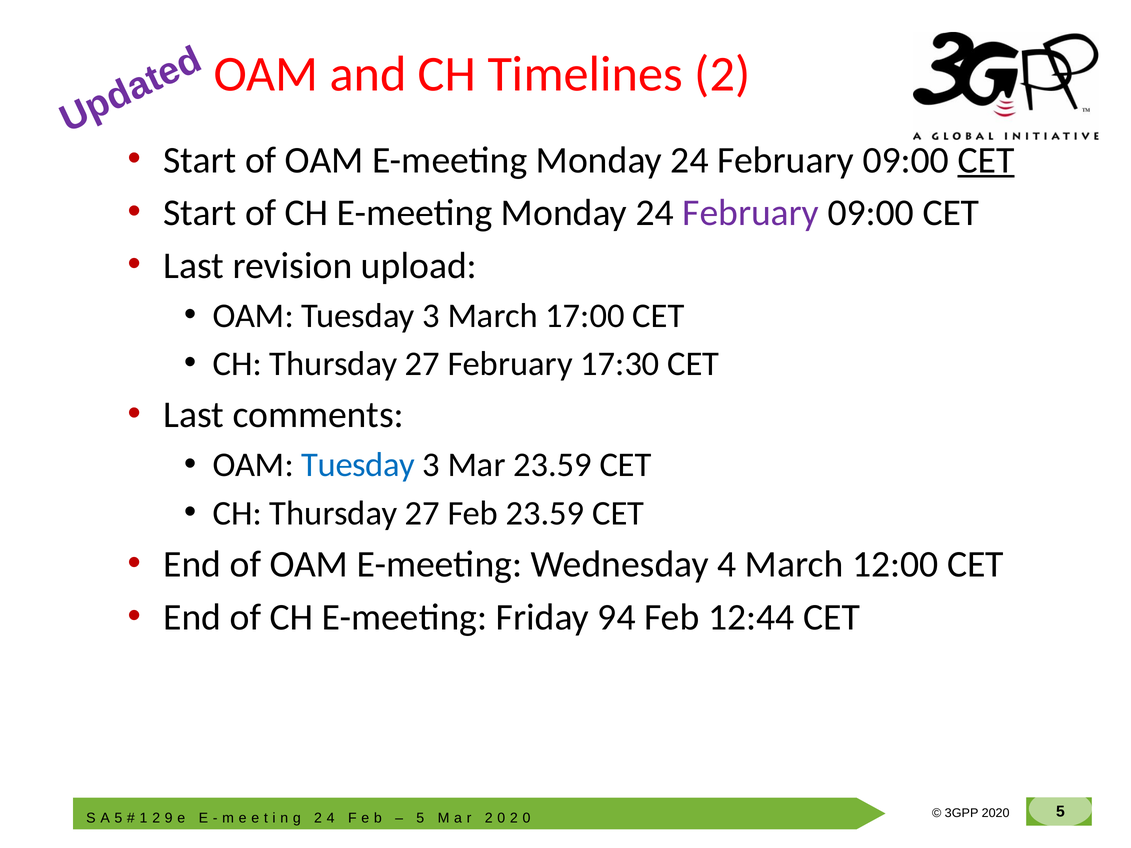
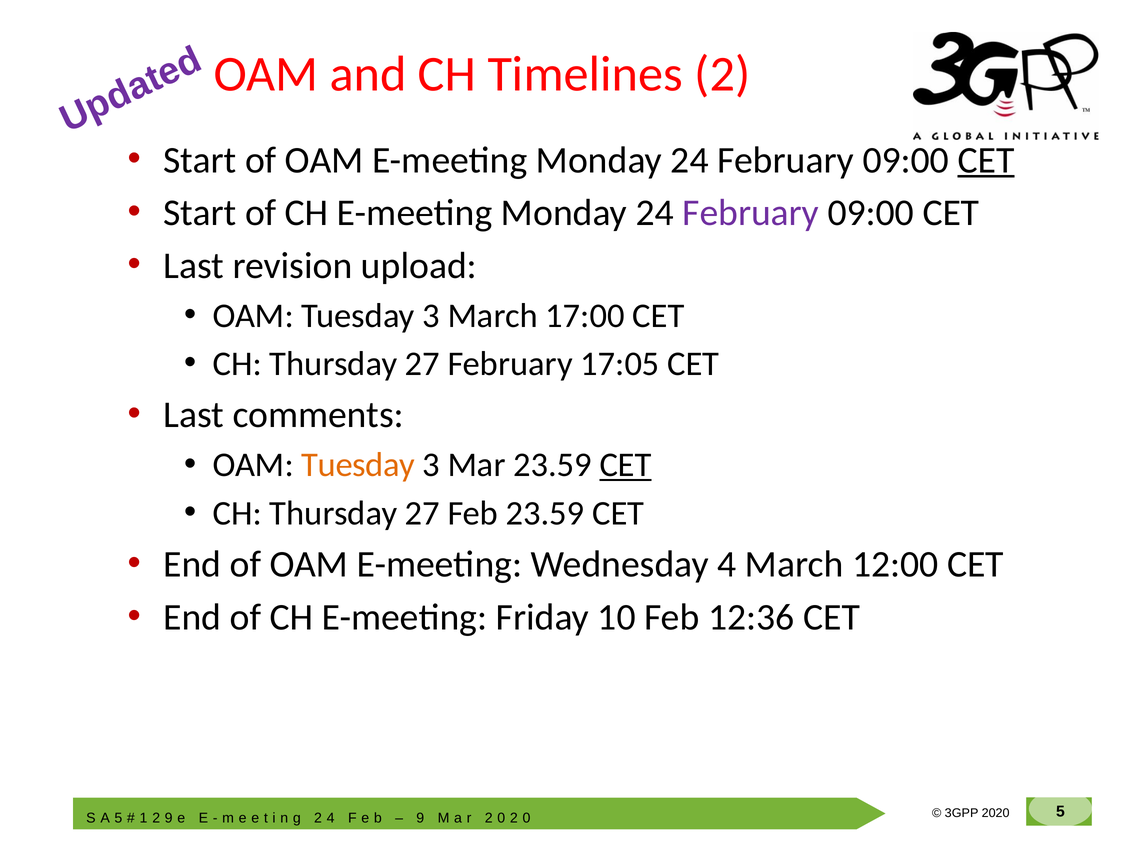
17:30: 17:30 -> 17:05 (620, 364)
Tuesday colour: blue -> orange (358, 465)
CET underline: none -> present (626, 465)
94: 94 -> 10 (617, 617)
12:44: 12:44 -> 12:36 (751, 617)
5: 5 -> 9 (420, 818)
